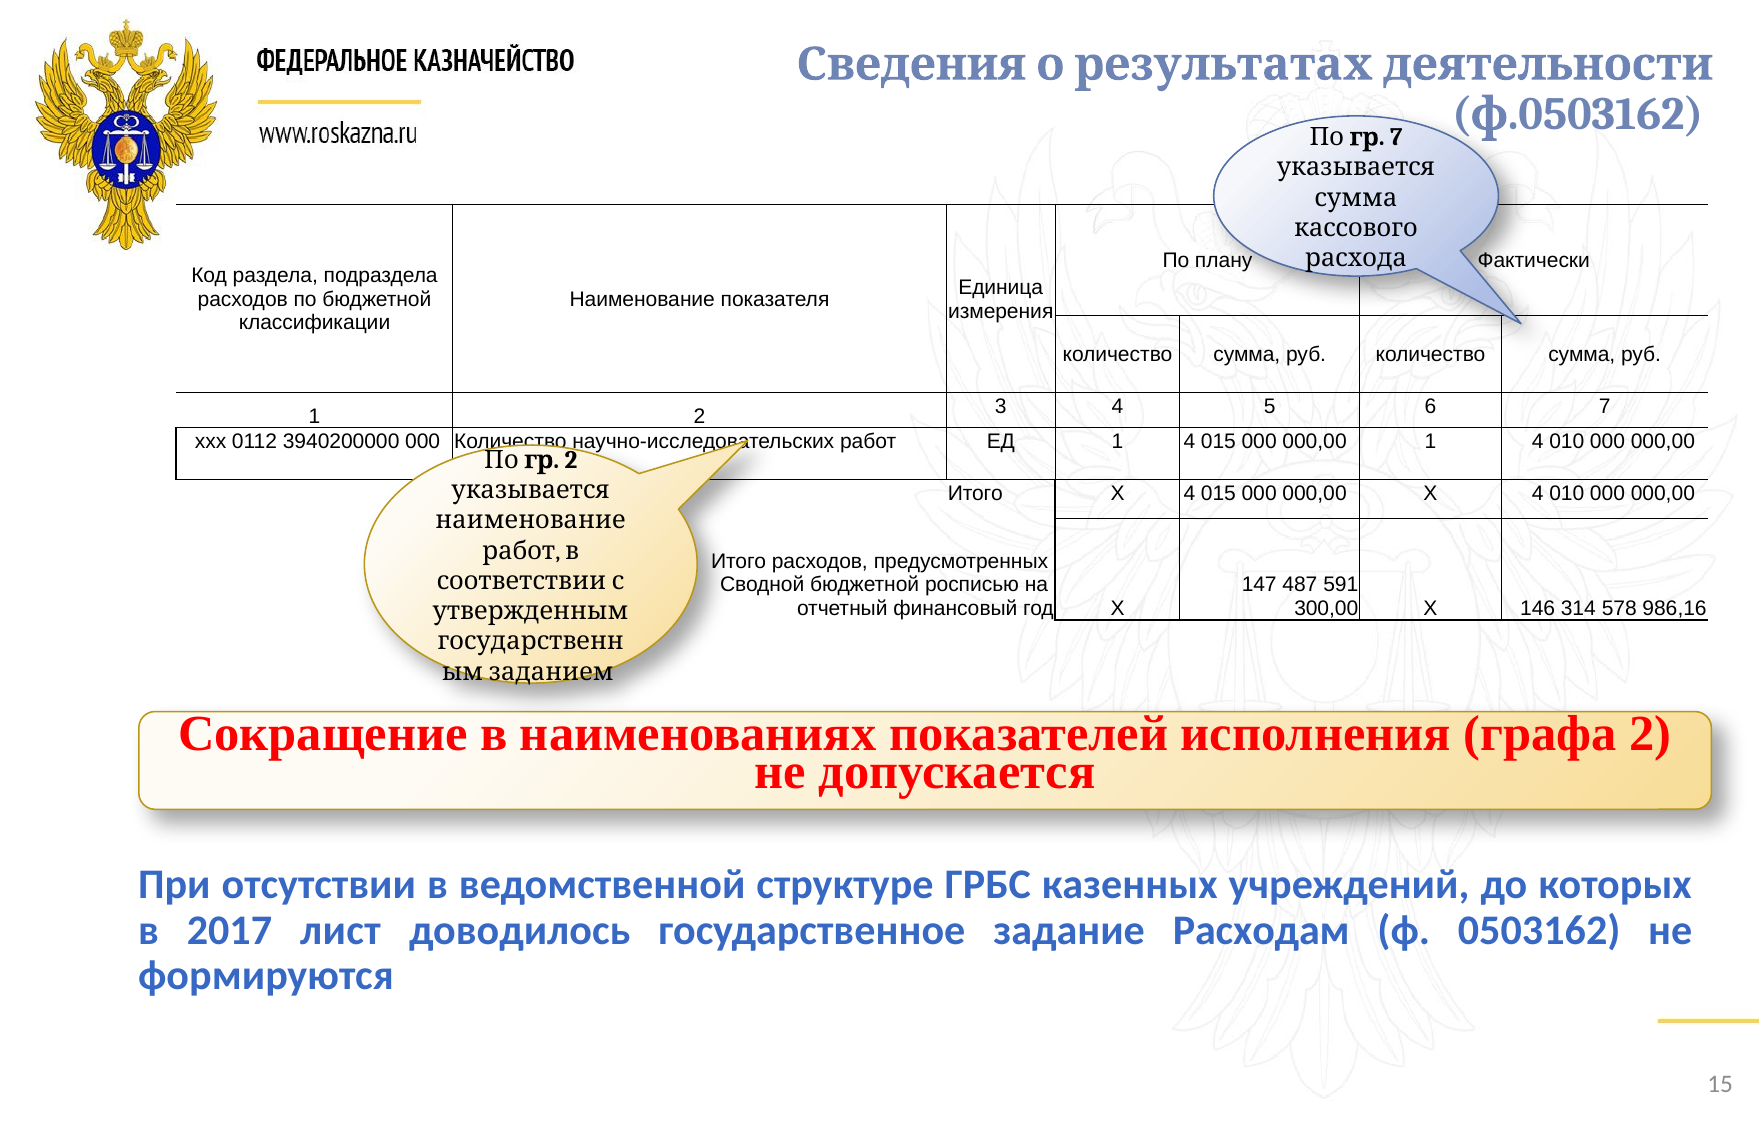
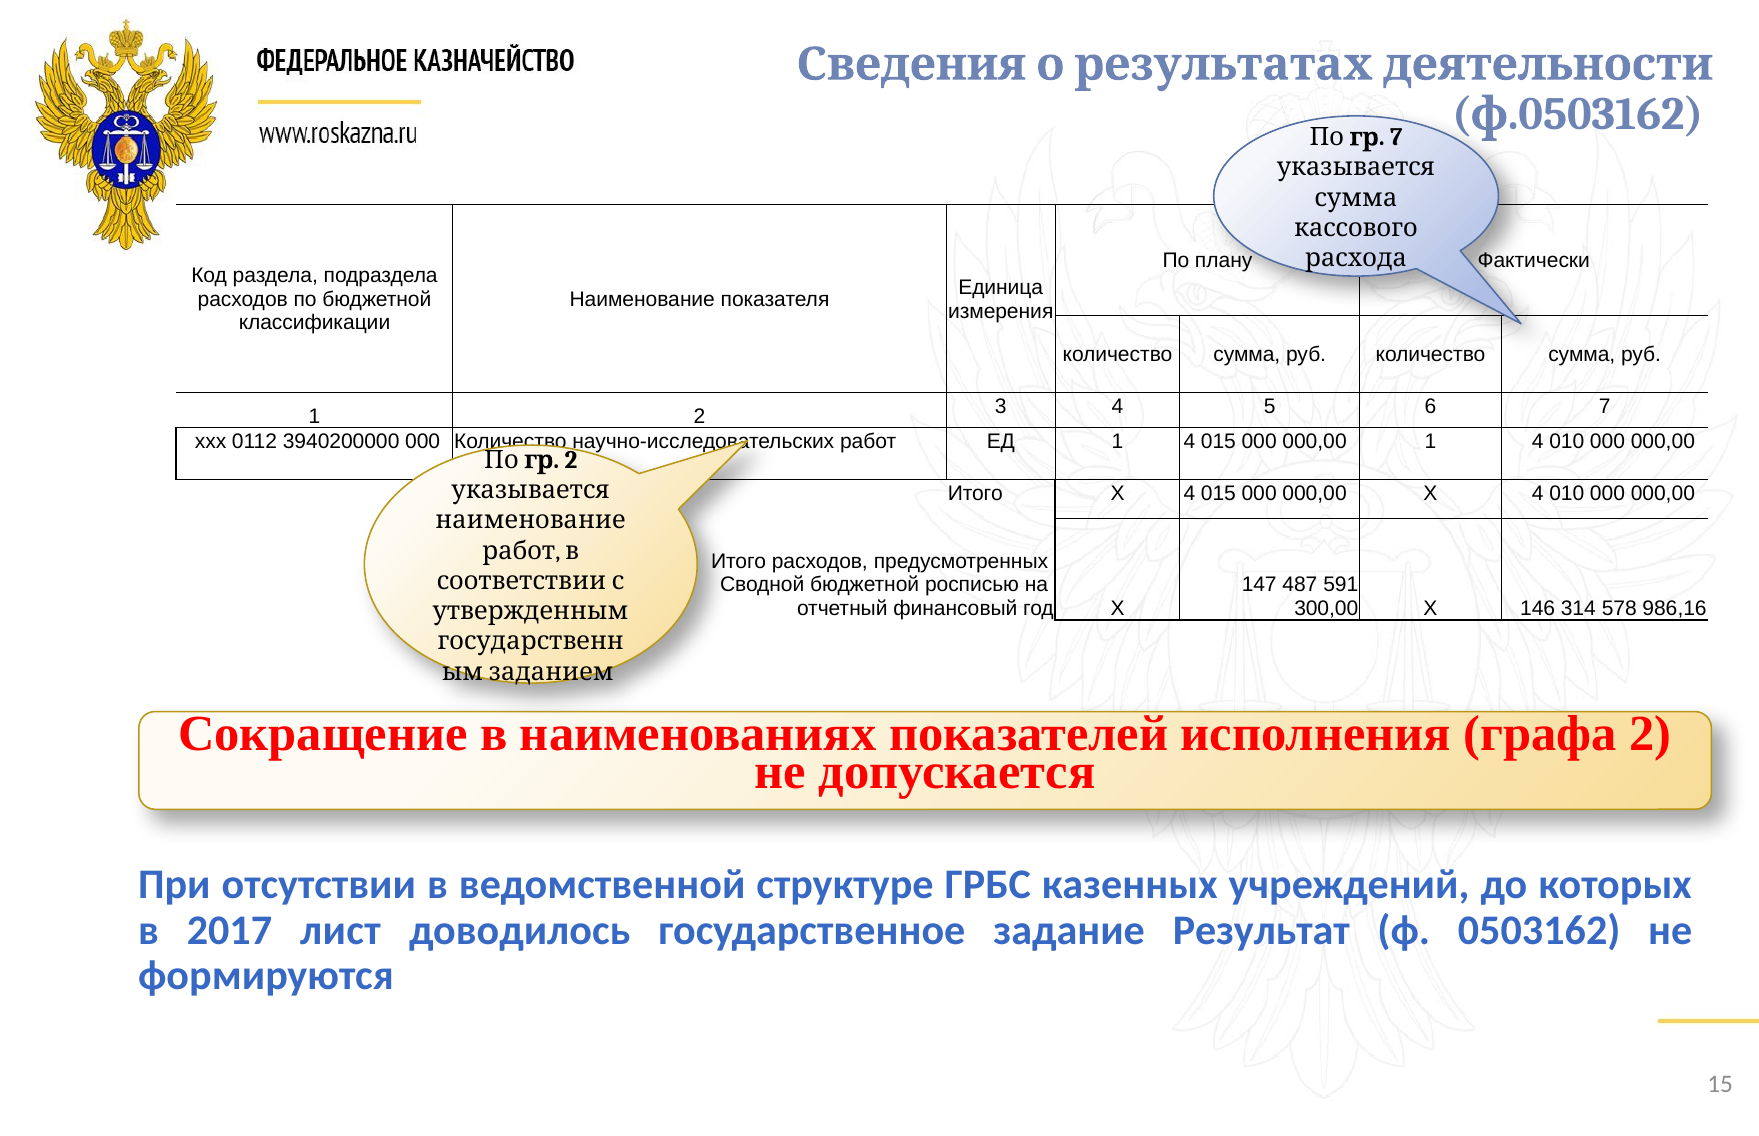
Расходам: Расходам -> Результат (1261, 930)
